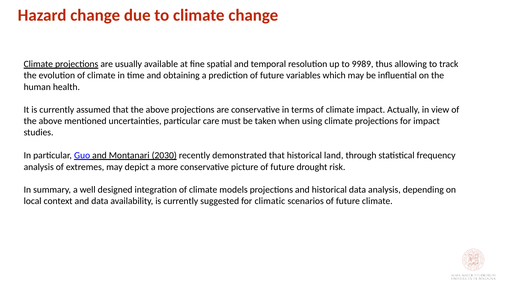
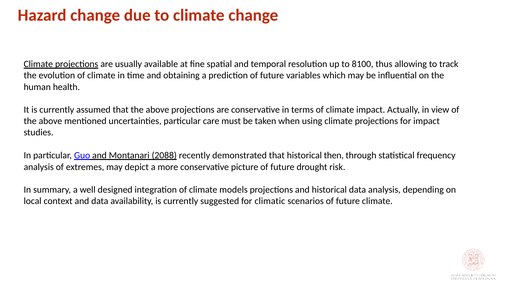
9989: 9989 -> 8100 (363, 64)
2030: 2030 -> 2088 (164, 155)
land: land -> then (334, 155)
